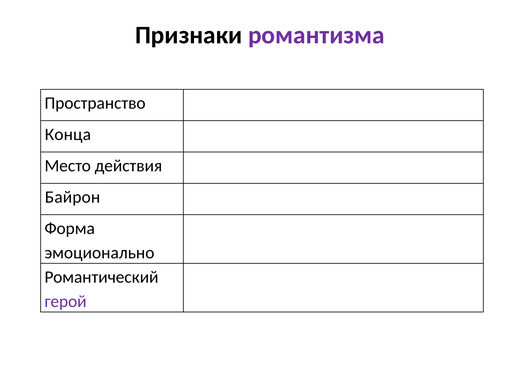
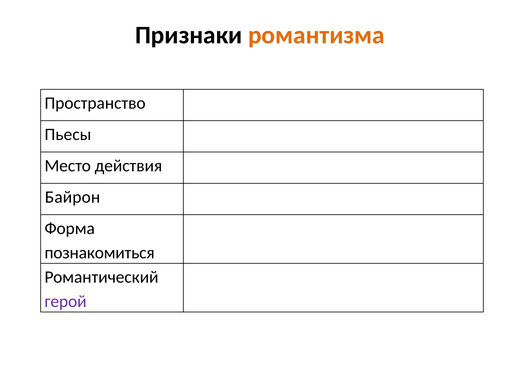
романтизма colour: purple -> orange (316, 35)
Конца: Конца -> Пьесы (68, 135)
эмоционально: эмоционально -> познакомиться (100, 253)
